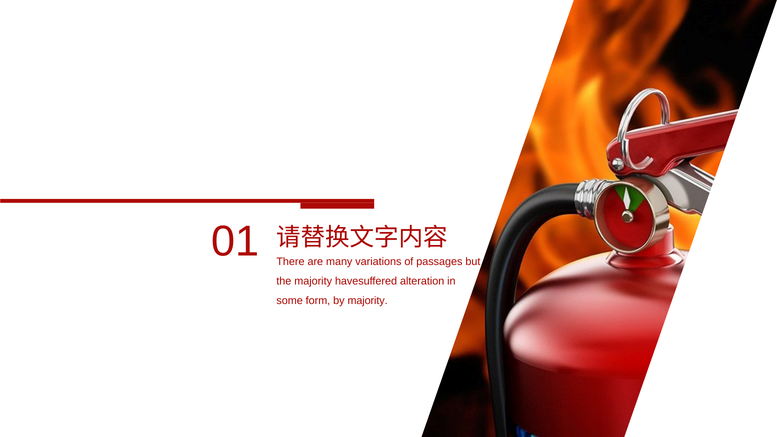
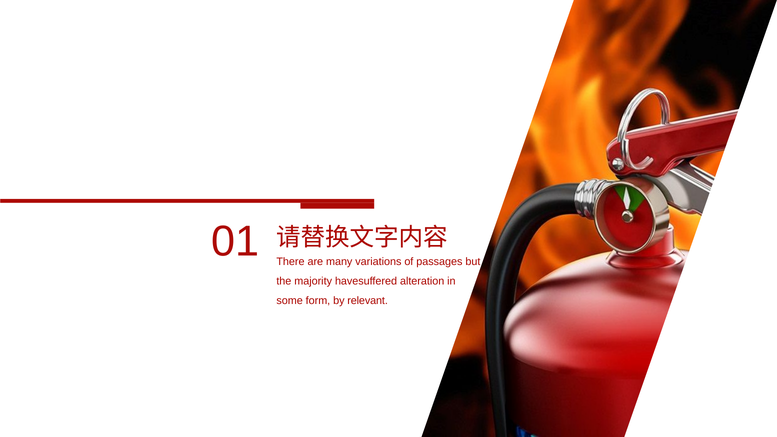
by majority: majority -> relevant (368, 301)
